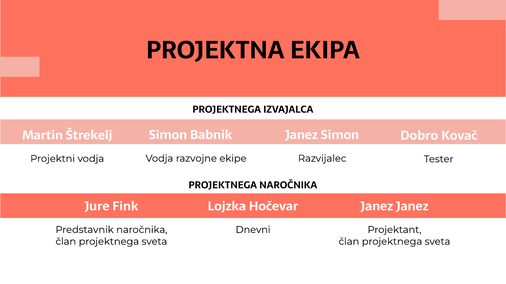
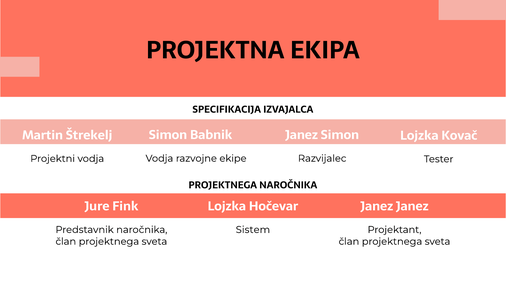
PROJEKTNEGA: PROJEKTNEGA -> SPECIFIKACIJA (227, 110)
Dobro: Dobro -> Lojzka (419, 136)
Dnevni: Dnevni -> Sistem (253, 230)
